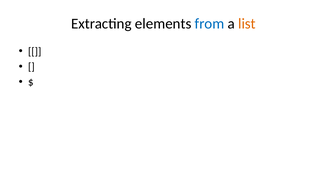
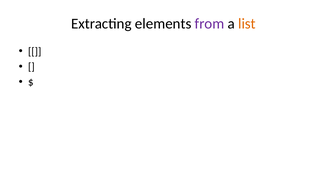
from colour: blue -> purple (209, 24)
